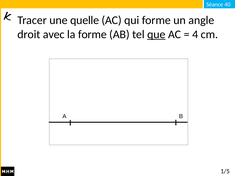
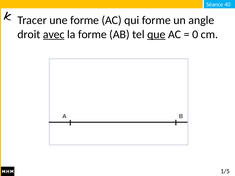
une quelle: quelle -> forme (85, 20)
avec underline: none -> present (54, 34)
4: 4 -> 0 (195, 34)
